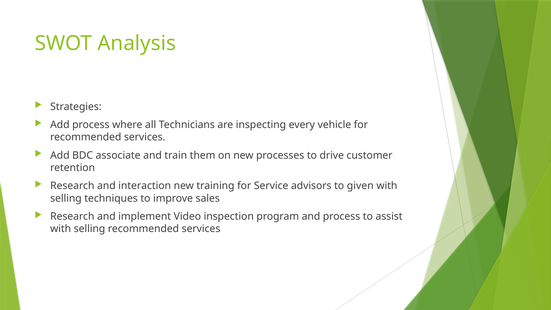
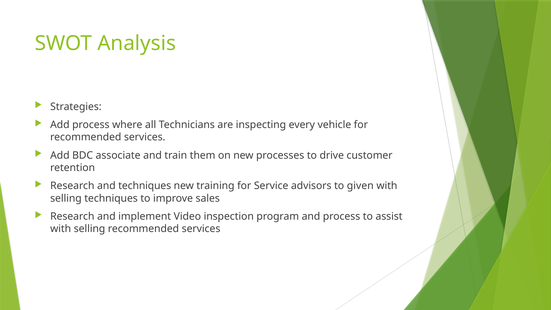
and interaction: interaction -> techniques (145, 186)
